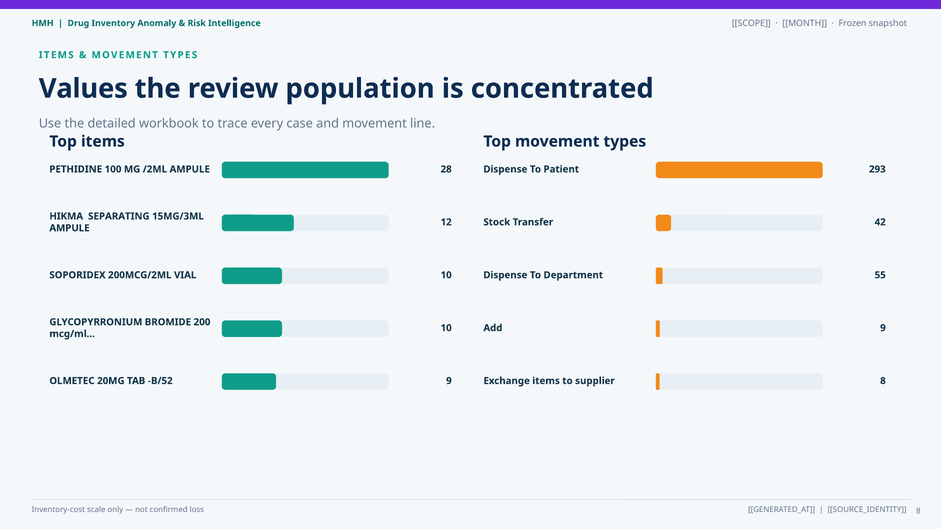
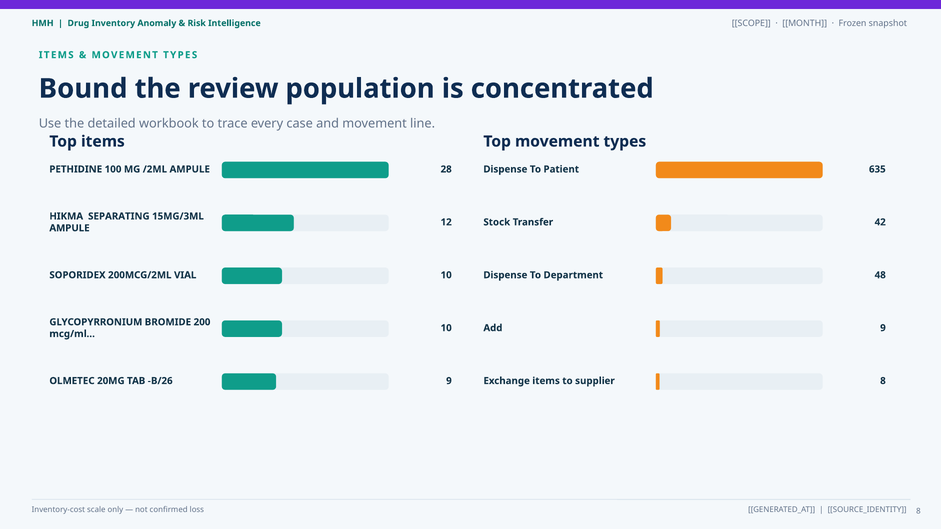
Values: Values -> Bound (83, 89)
293: 293 -> 635 (877, 169)
55: 55 -> 48 (880, 275)
B/52: B/52 -> B/26 (160, 381)
